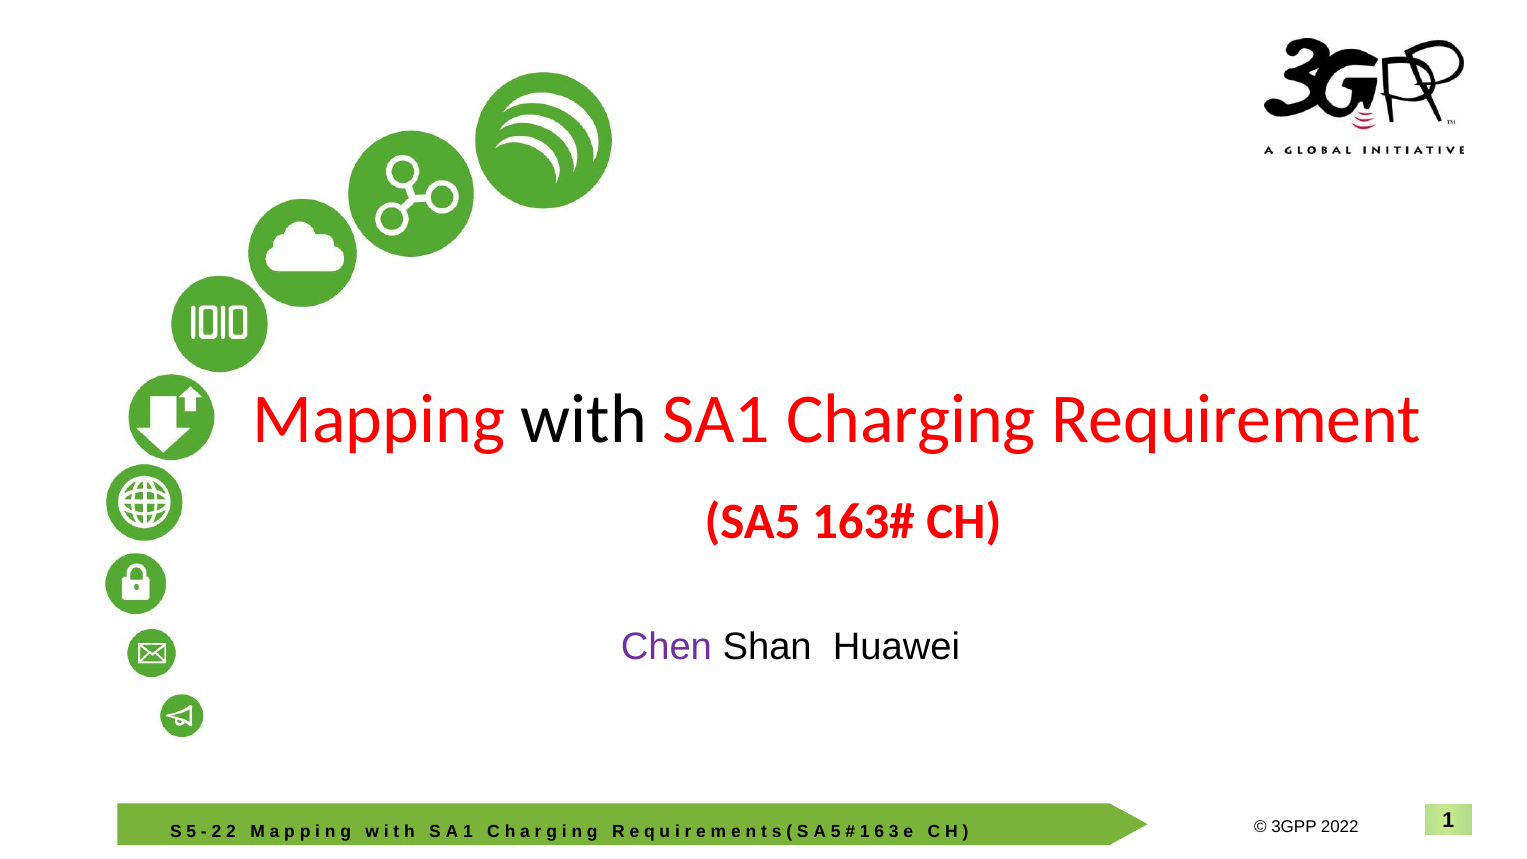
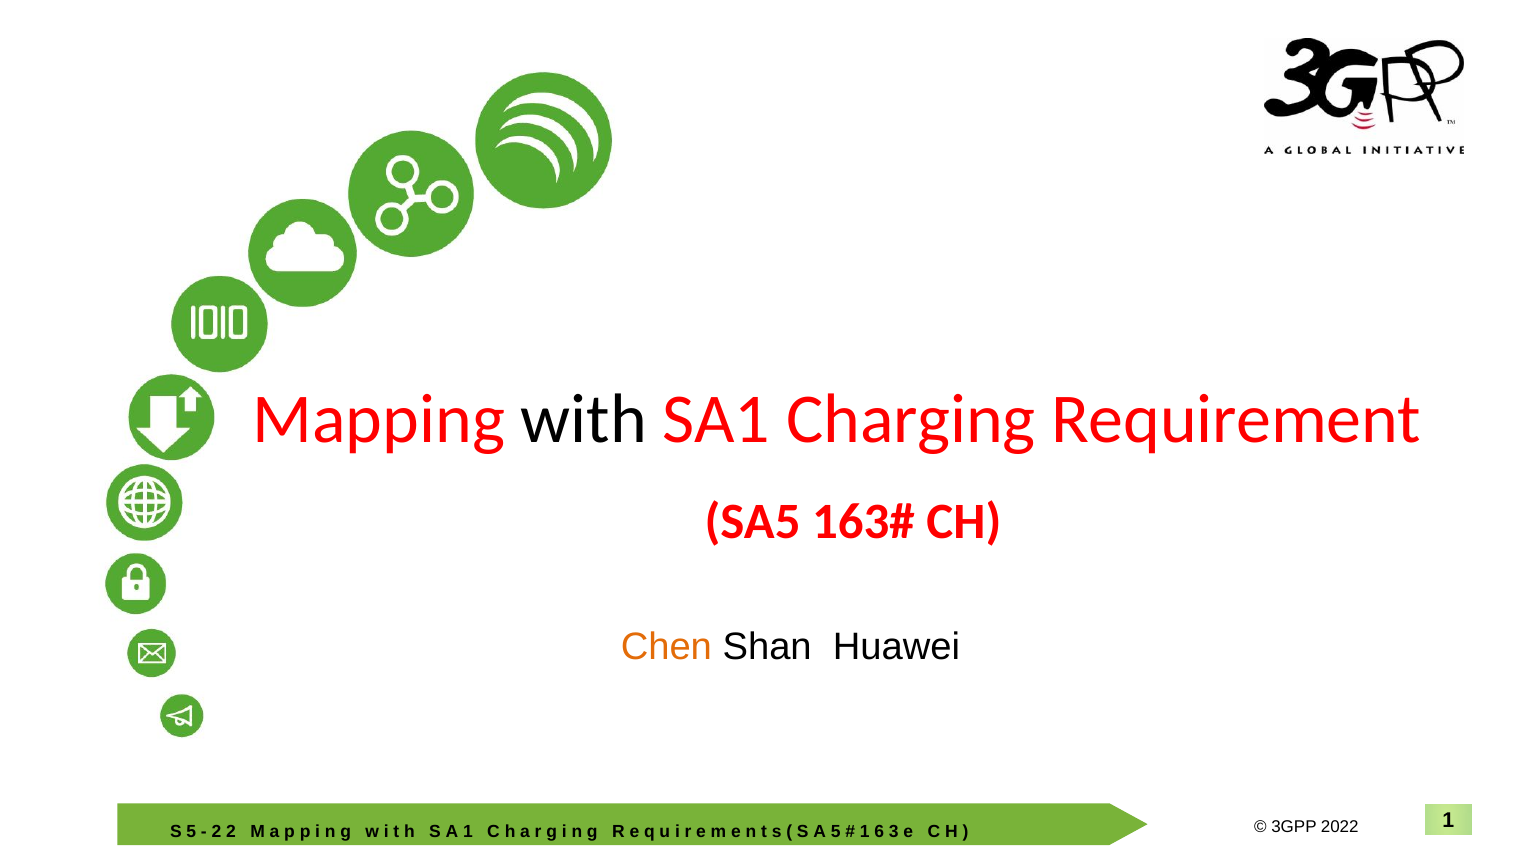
Chen colour: purple -> orange (666, 646)
